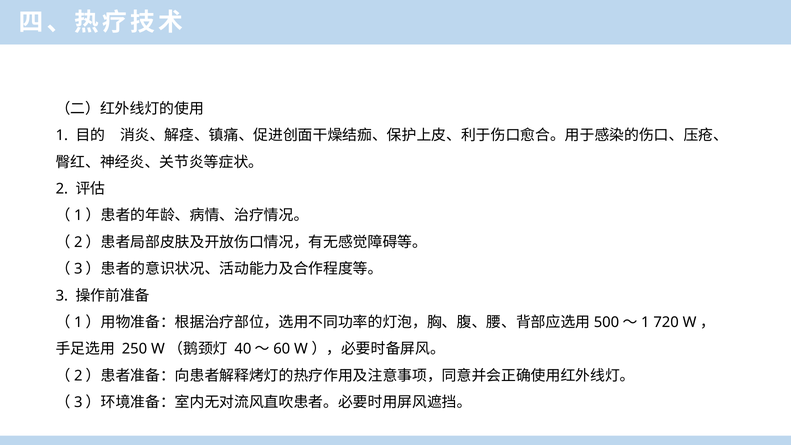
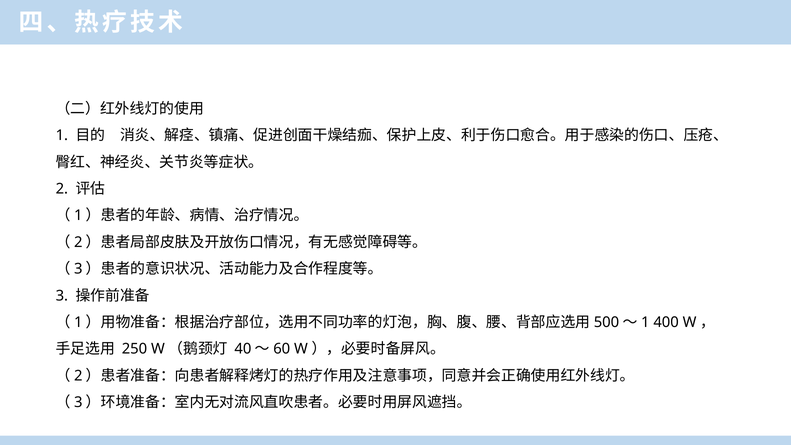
720: 720 -> 400 (666, 322)
